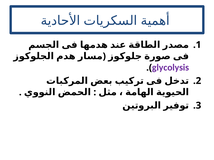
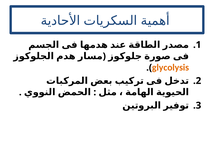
glycolysis colour: purple -> orange (171, 68)
